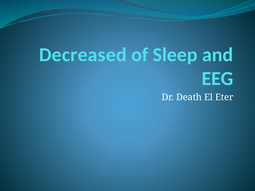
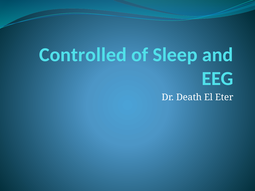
Decreased: Decreased -> Controlled (83, 55)
